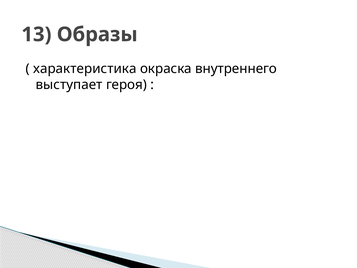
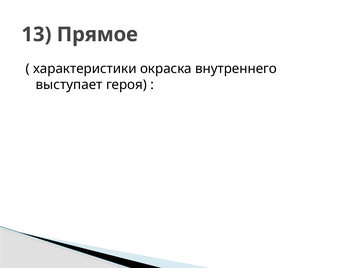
Образы: Образы -> Прямое (97, 34)
характеристика: характеристика -> характеристики (85, 69)
